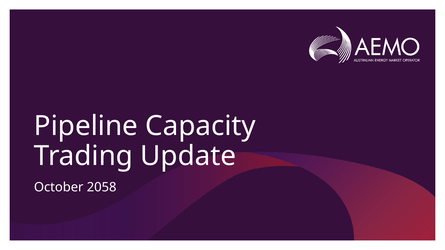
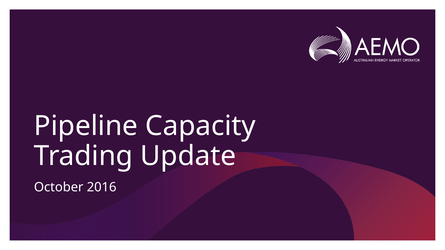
2058: 2058 -> 2016 (102, 187)
